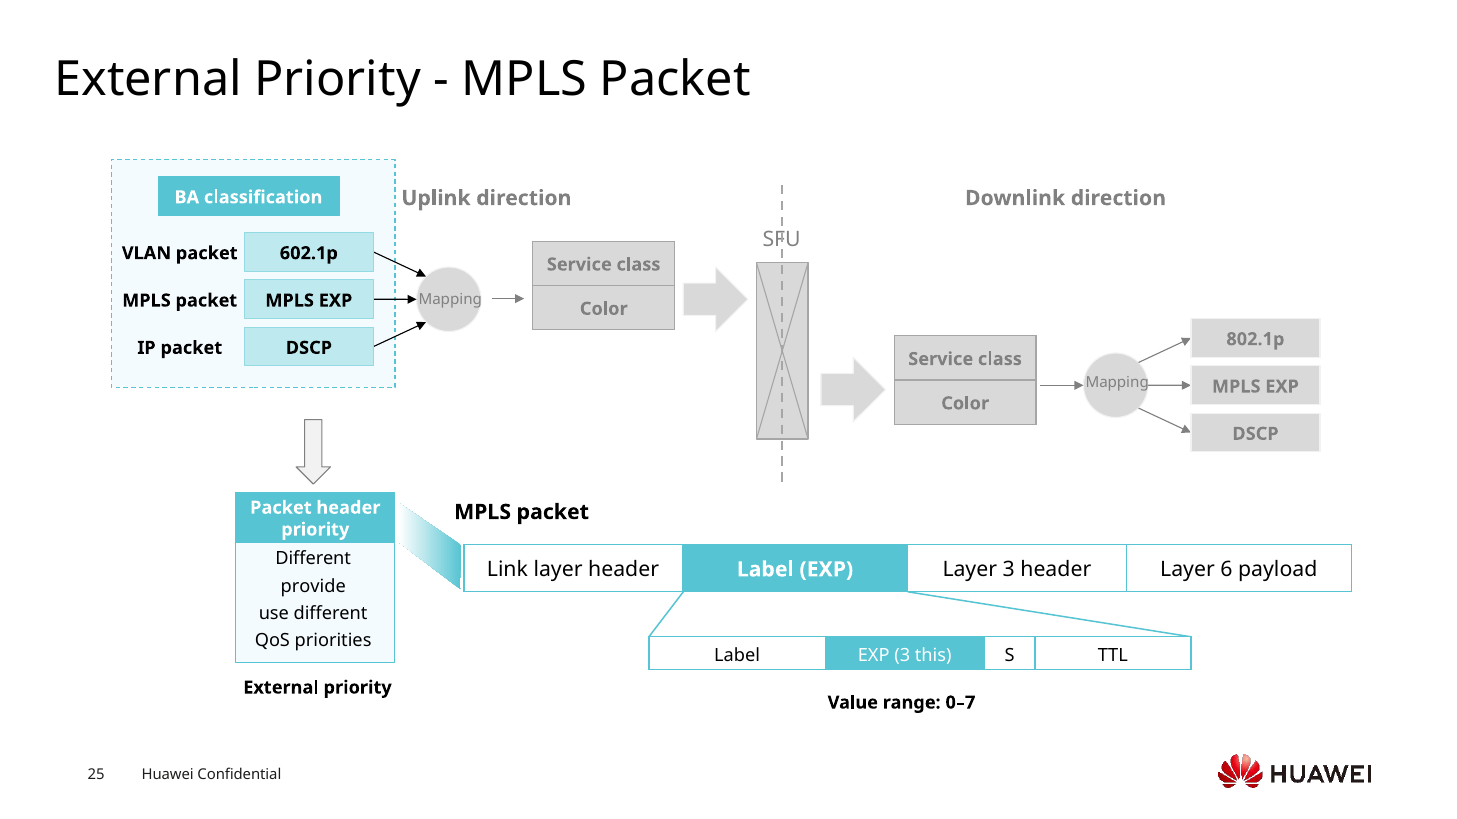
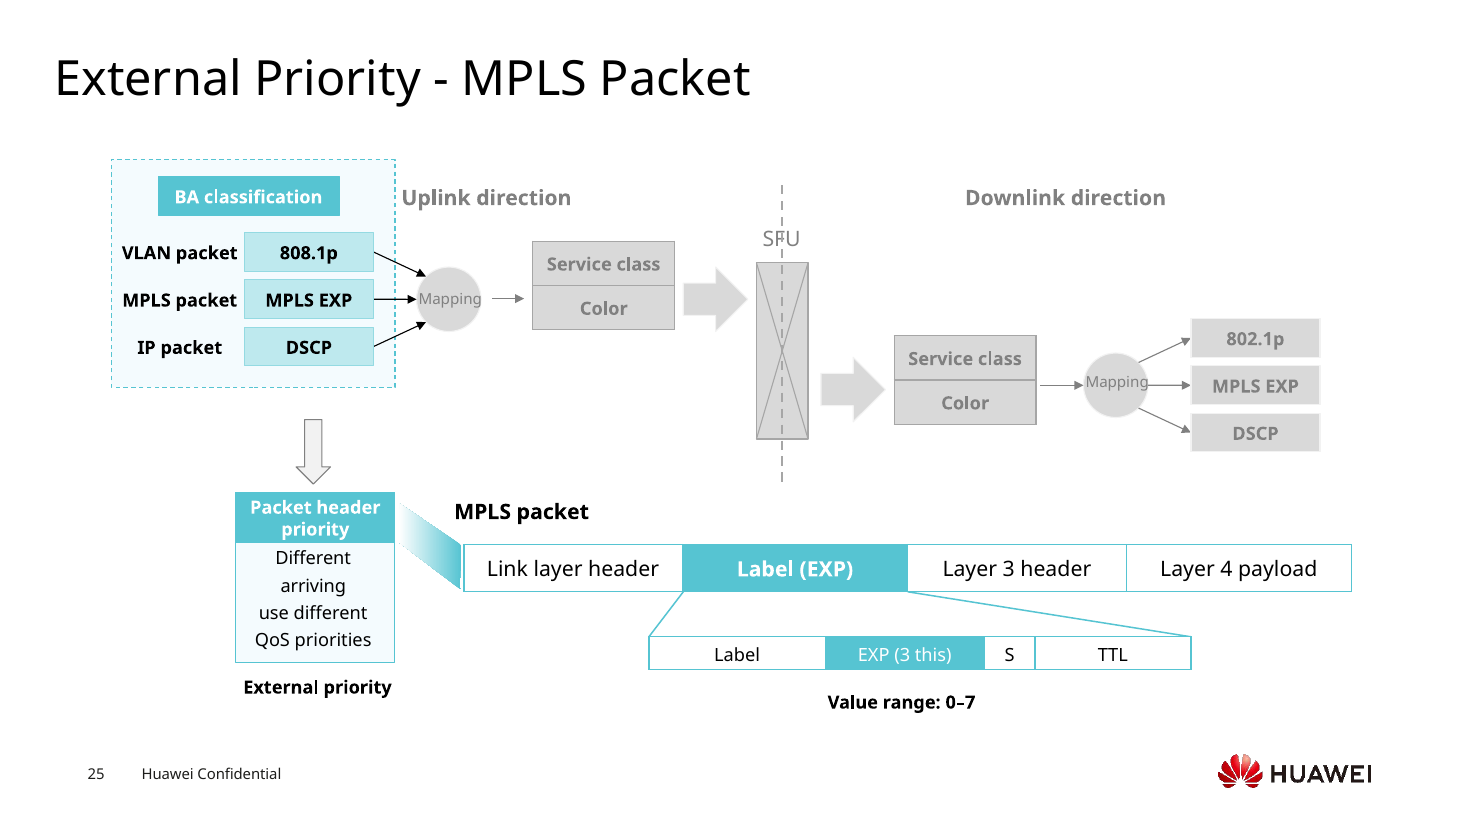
602.1p: 602.1p -> 808.1p (309, 253)
6: 6 -> 4 (1227, 570)
provide: provide -> arriving (313, 586)
